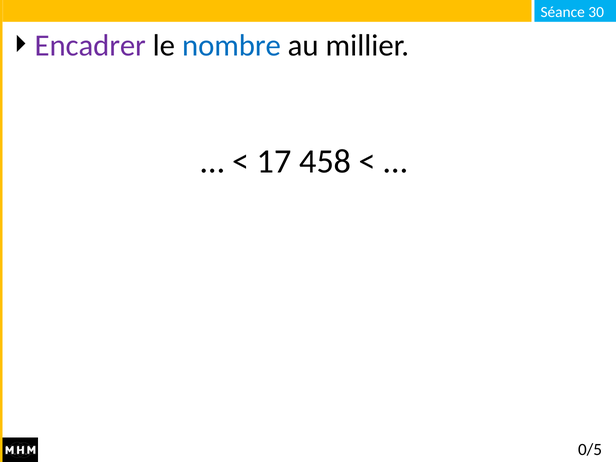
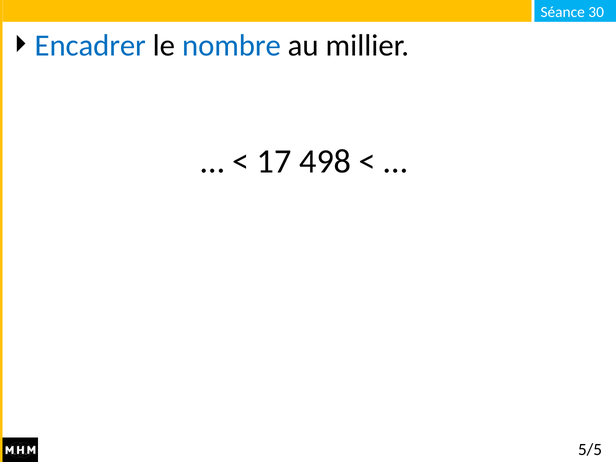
Encadrer colour: purple -> blue (90, 45)
458: 458 -> 498 (325, 161)
0/5: 0/5 -> 5/5 (590, 449)
